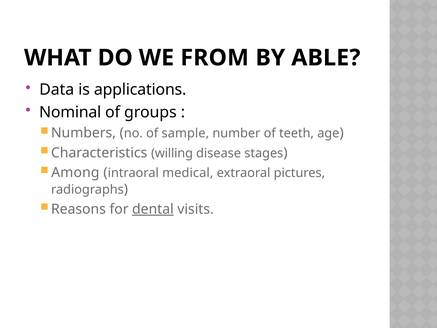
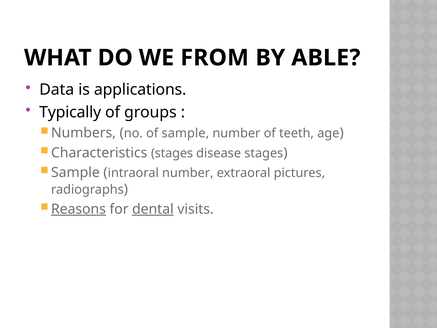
Nominal: Nominal -> Typically (70, 112)
Characteristics willing: willing -> stages (172, 153)
Among: Among -> Sample (75, 172)
intraoral medical: medical -> number (188, 173)
Reasons underline: none -> present (78, 209)
